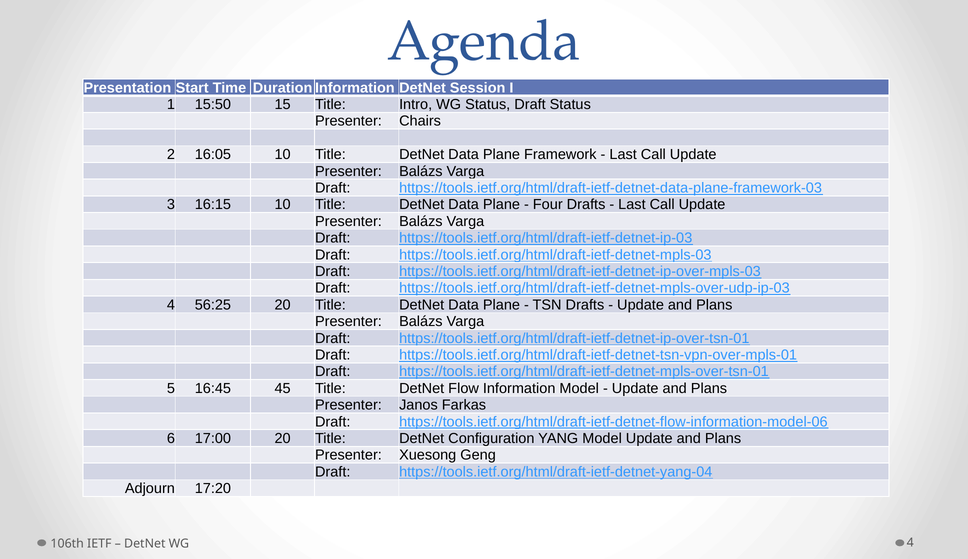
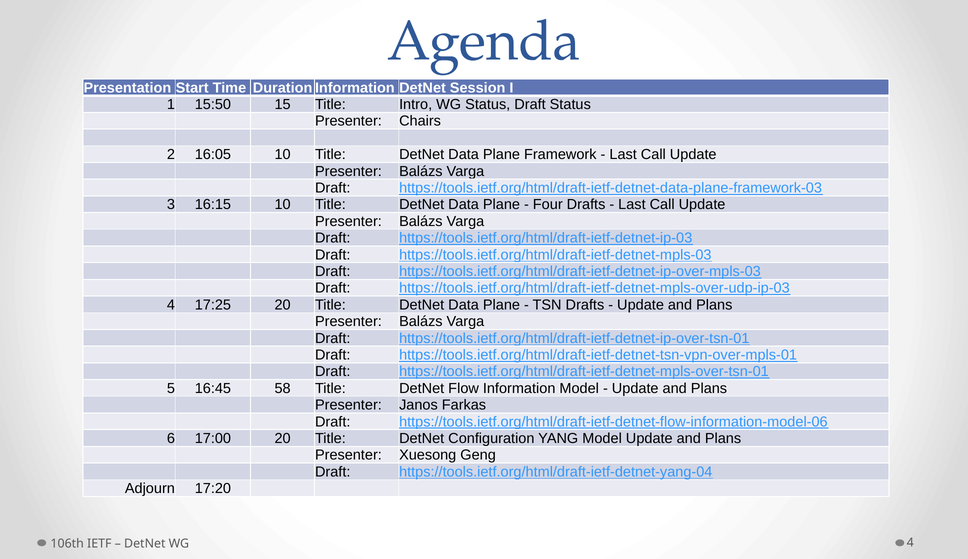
56:25: 56:25 -> 17:25 (213, 305)
45: 45 -> 58 (283, 388)
